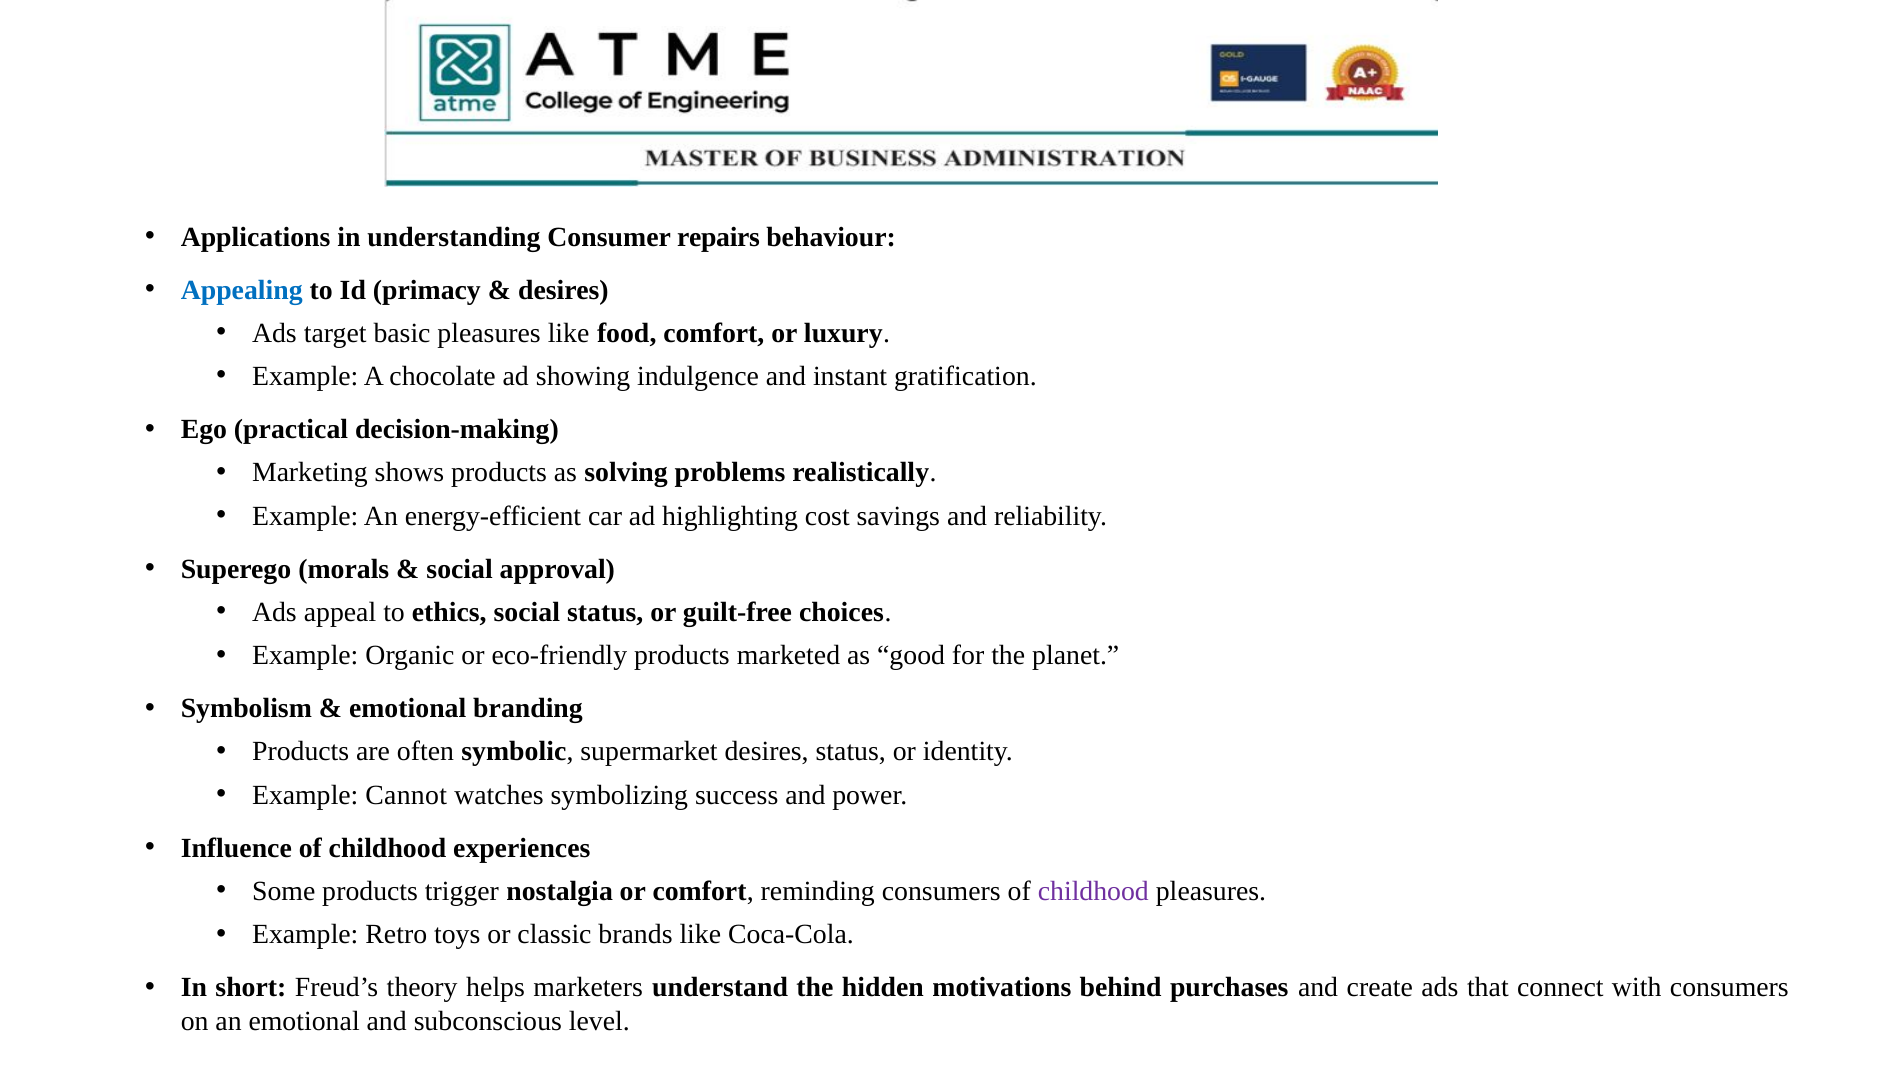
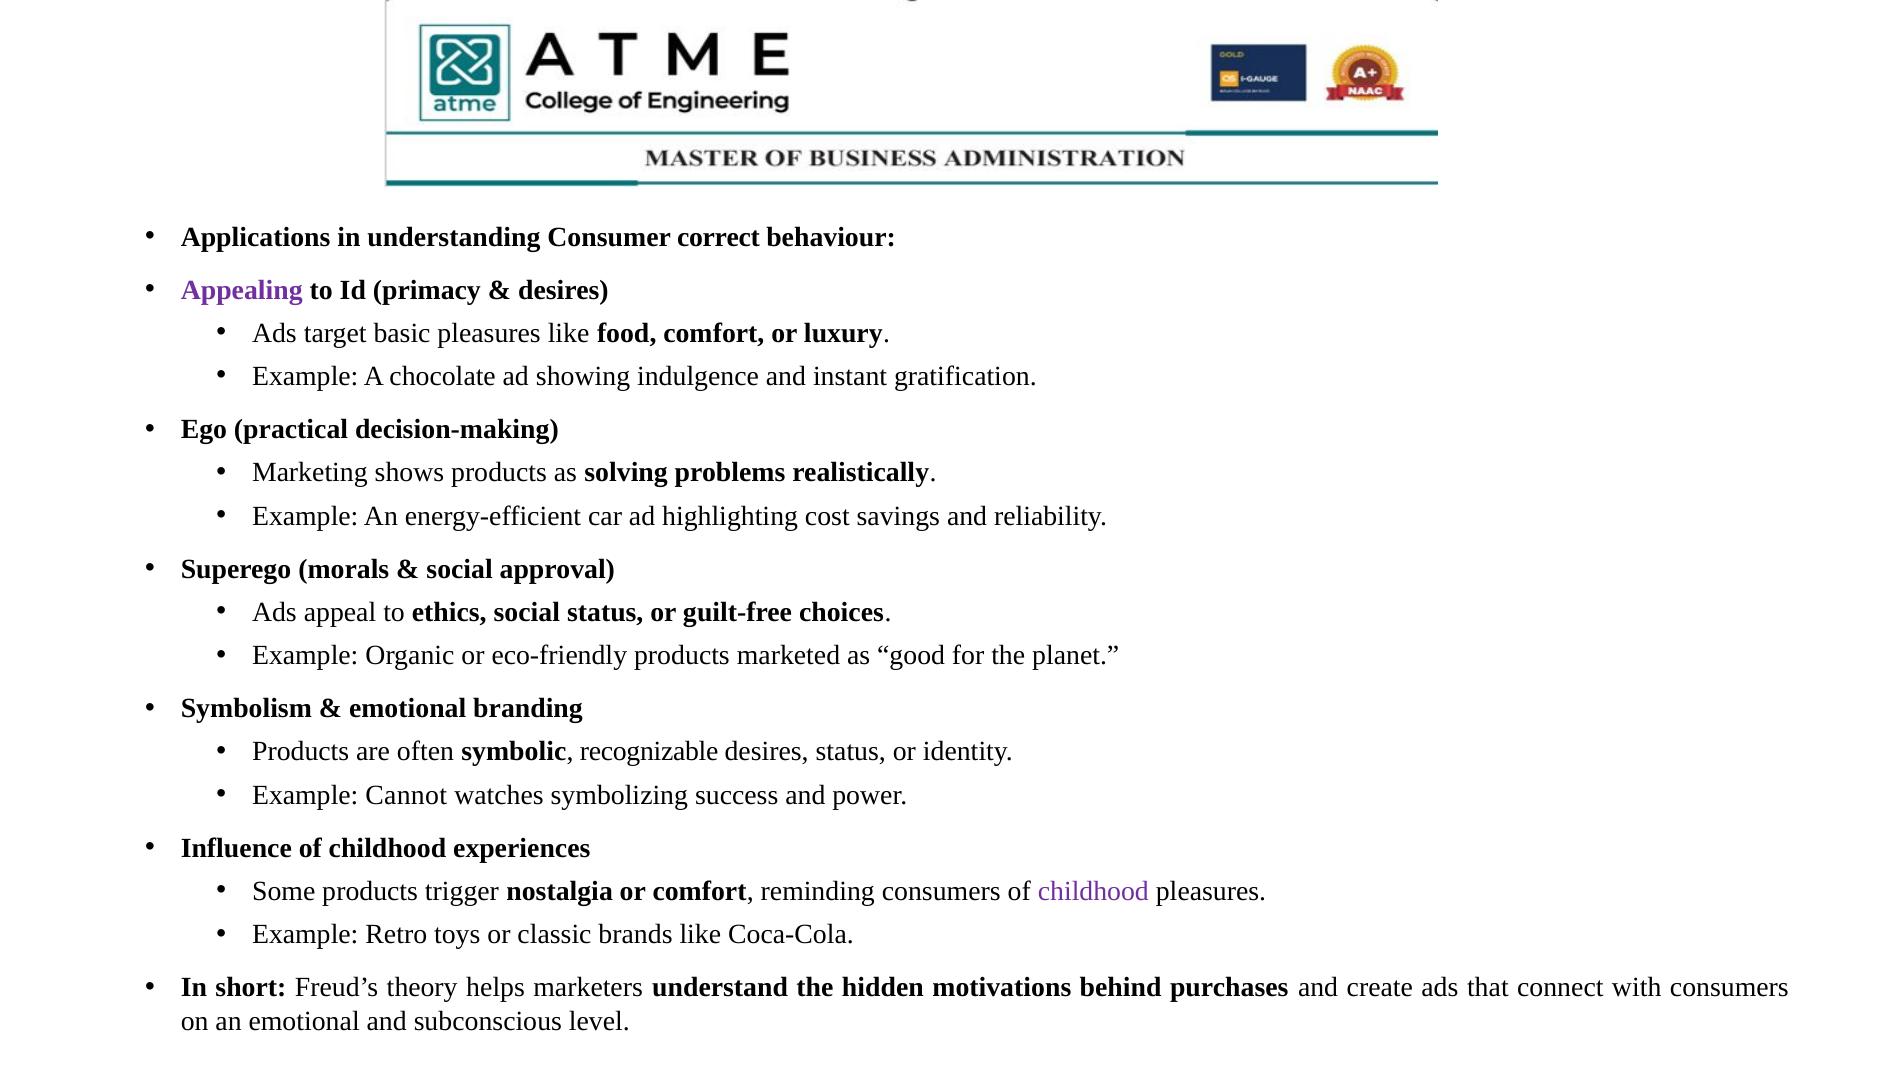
repairs: repairs -> correct (719, 237)
Appealing colour: blue -> purple (242, 290)
supermarket: supermarket -> recognizable (649, 752)
